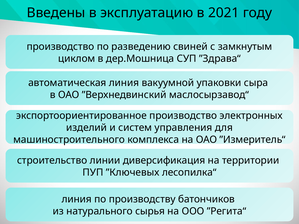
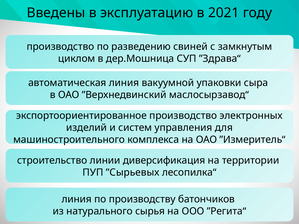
”Ключевых: ”Ключевых -> ”Сырьевых (133, 173)
